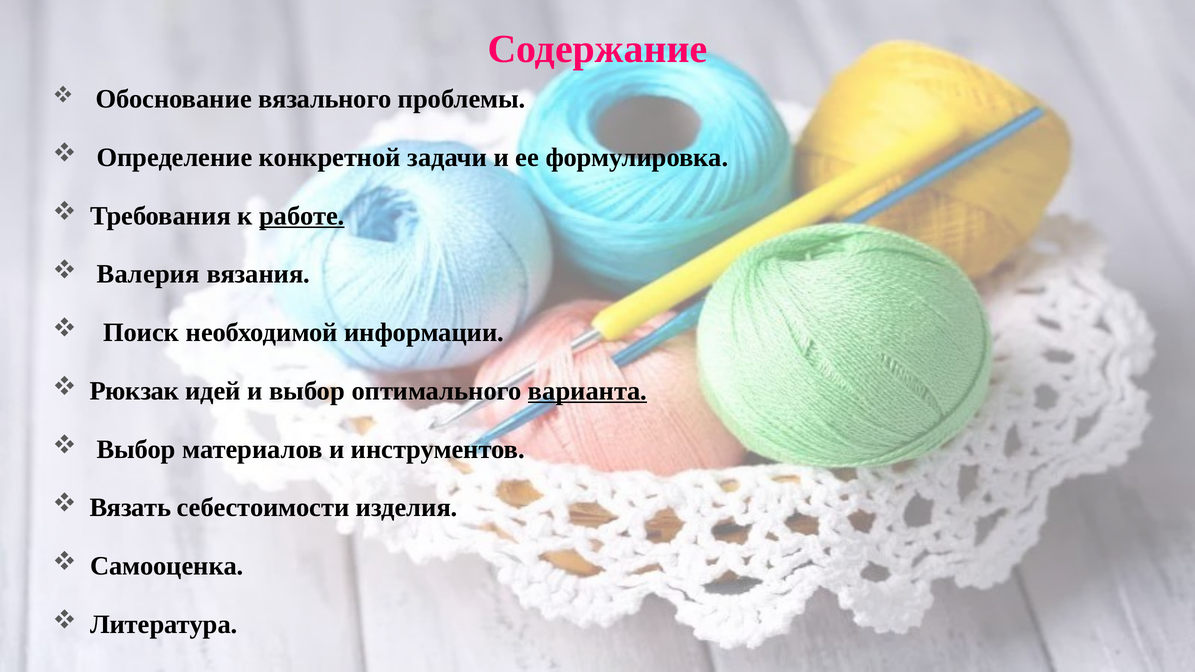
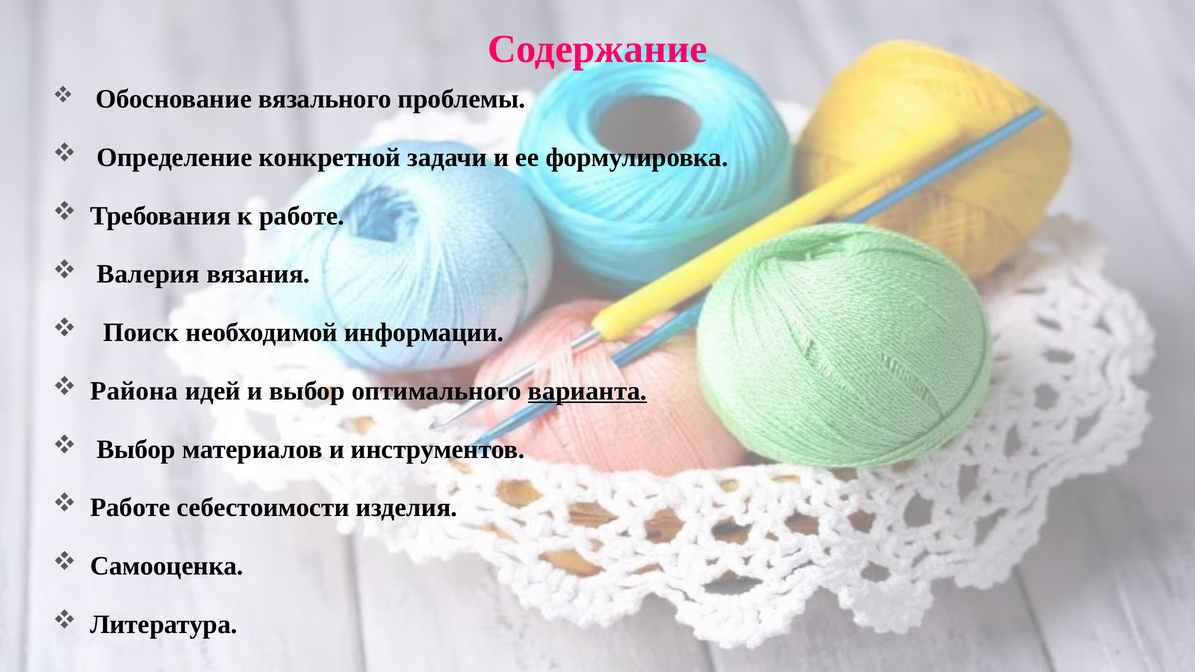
работе underline: present -> none (302, 216)
Рюкзак: Рюкзак -> Района (134, 391)
Вязать: Вязать -> Работе (130, 508)
